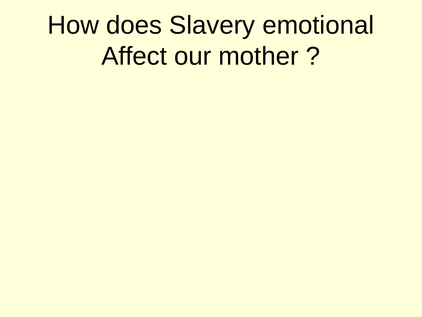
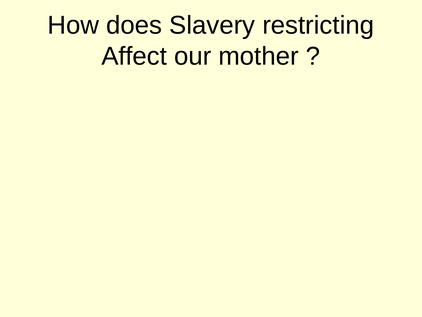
emotional: emotional -> restricting (318, 25)
